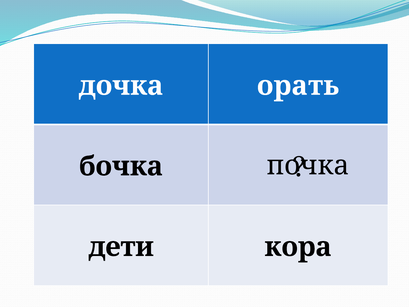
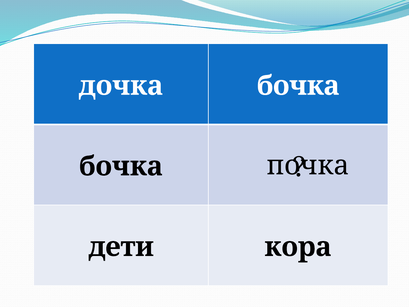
дочка орать: орать -> бочка (298, 86)
